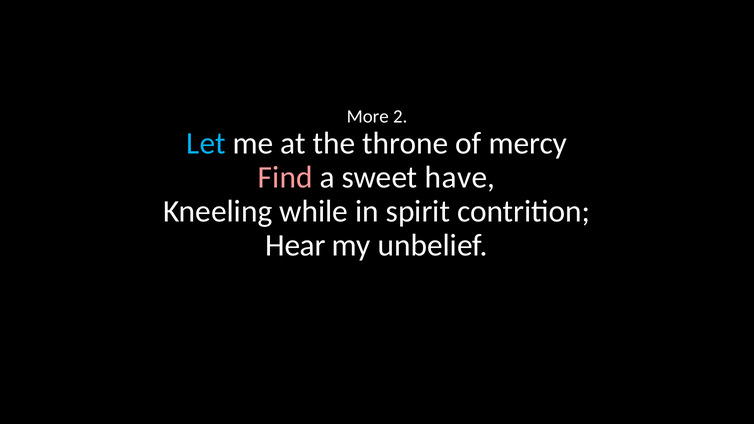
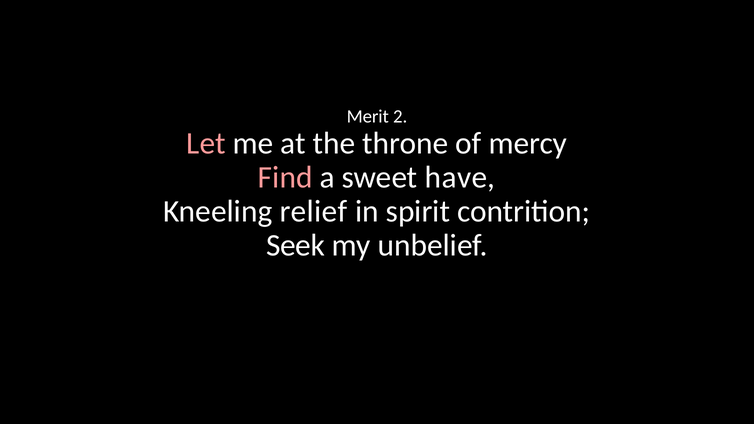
More: More -> Merit (368, 117)
Let colour: light blue -> pink (206, 144)
while: while -> relief (314, 211)
Hear: Hear -> Seek (296, 245)
